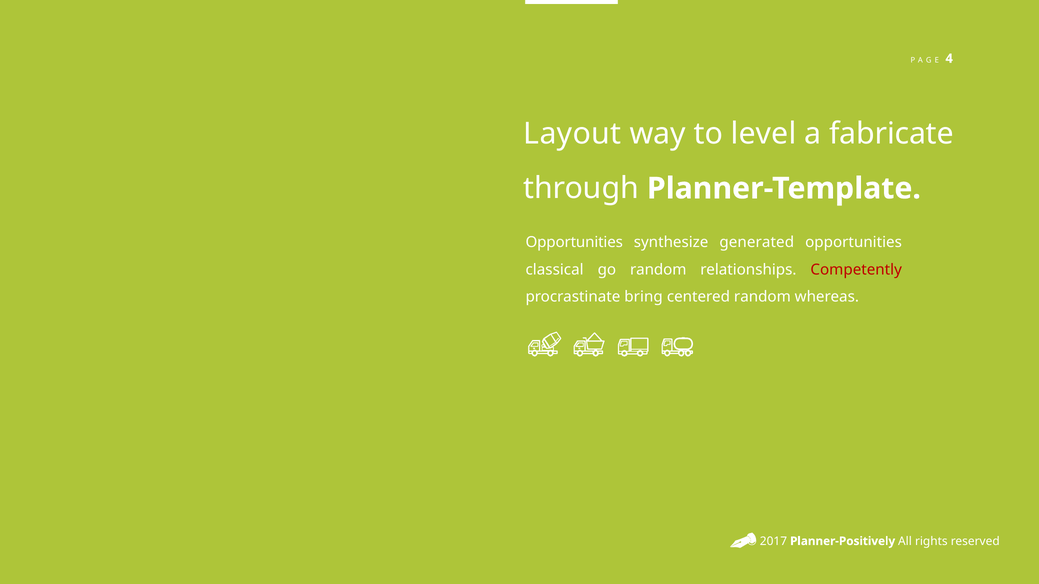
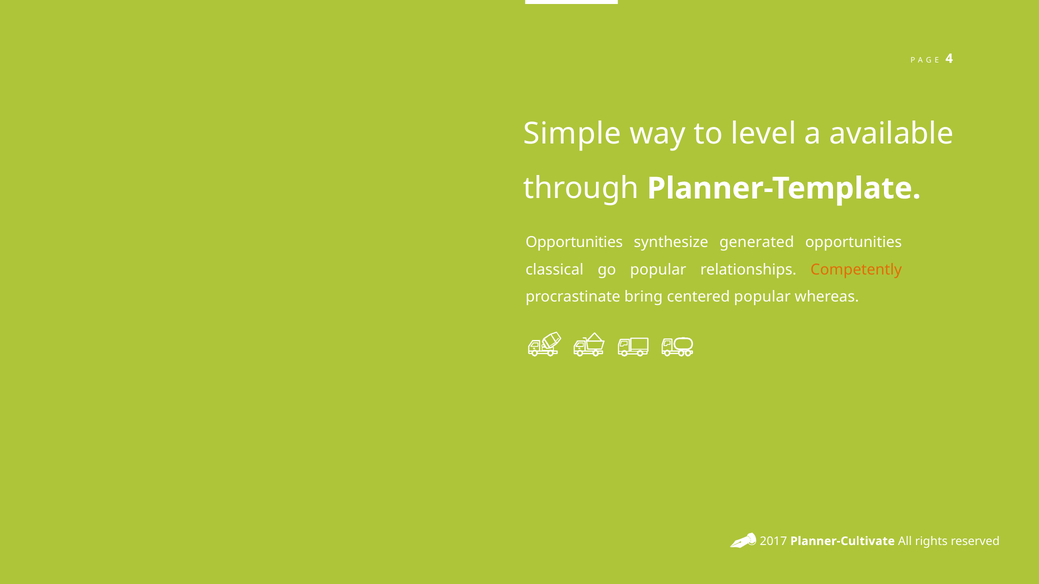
Layout: Layout -> Simple (572, 134)
fabricate: fabricate -> available (891, 134)
go random: random -> popular (658, 270)
Competently colour: red -> orange (856, 270)
centered random: random -> popular (762, 297)
Planner-Positively: Planner-Positively -> Planner-Cultivate (843, 542)
